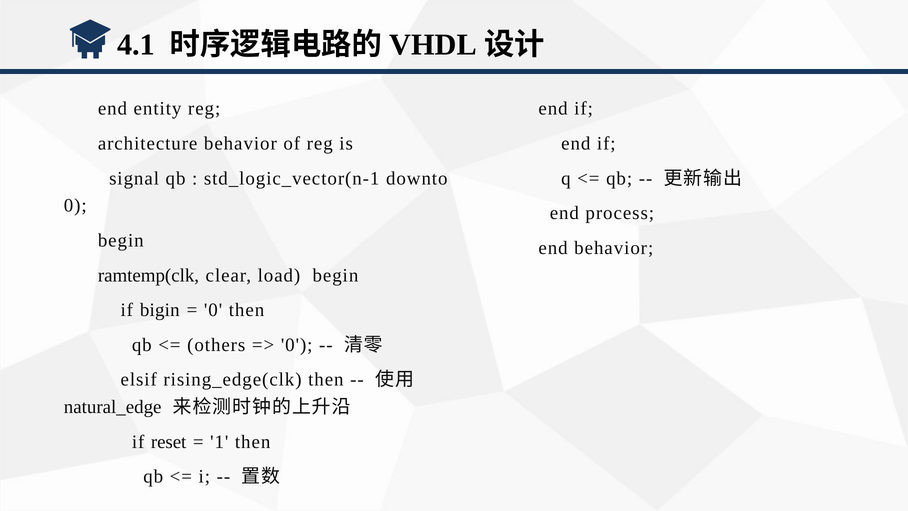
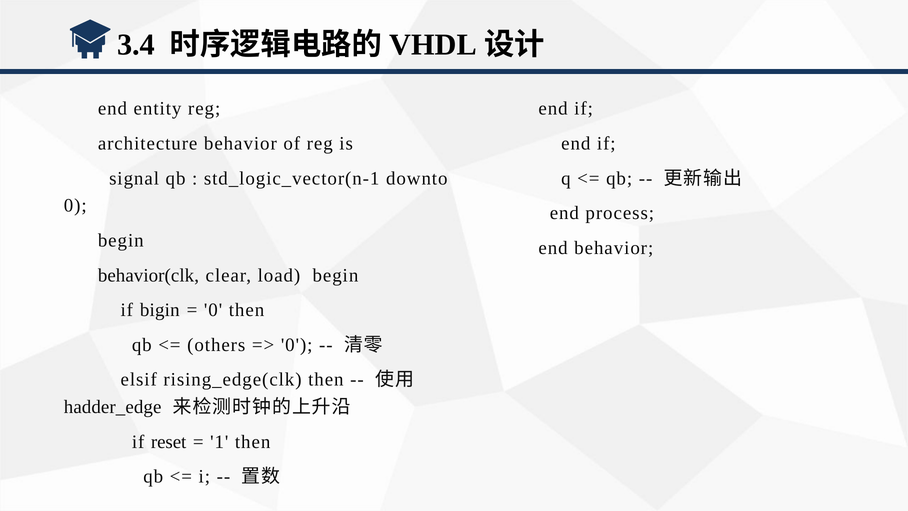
4.1: 4.1 -> 3.4 (136, 45)
ramtemp(clk: ramtemp(clk -> behavior(clk (148, 275)
natural_edge: natural_edge -> hadder_edge (113, 407)
